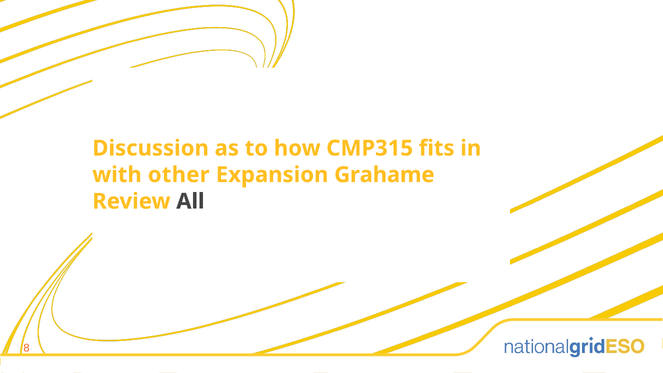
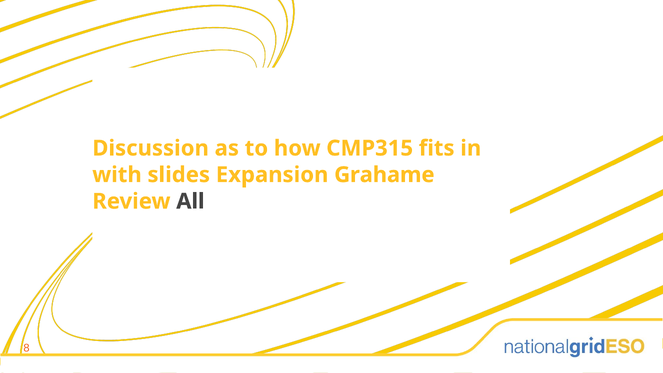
other: other -> slides (179, 175)
